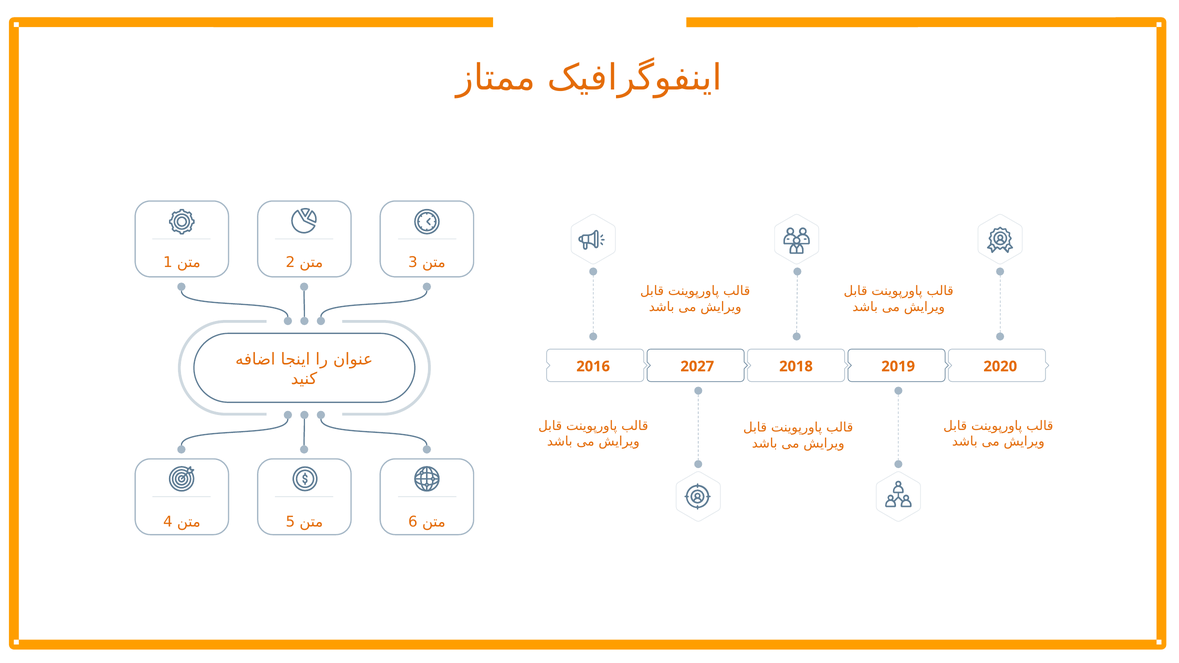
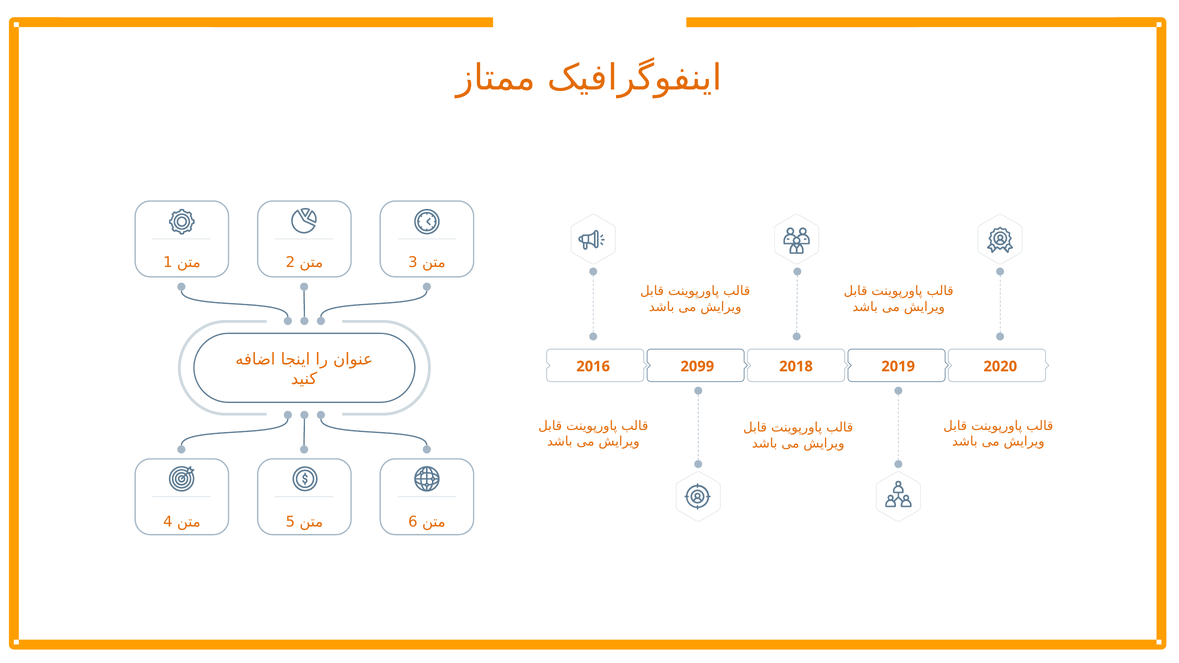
2027: 2027 -> 2099 (697, 367)
